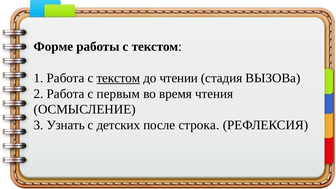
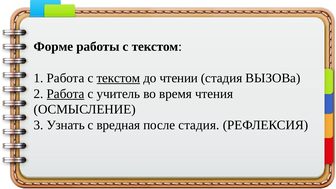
Работа underline: none -> present (66, 94)
первым: первым -> учитель (118, 94)
детских: детских -> вредная (118, 125)
после строка: строка -> стадия (199, 125)
